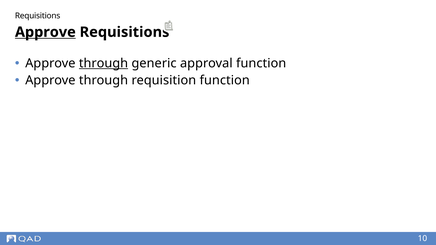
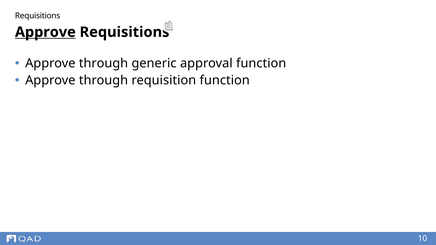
through underline: present -> none (103, 63)
